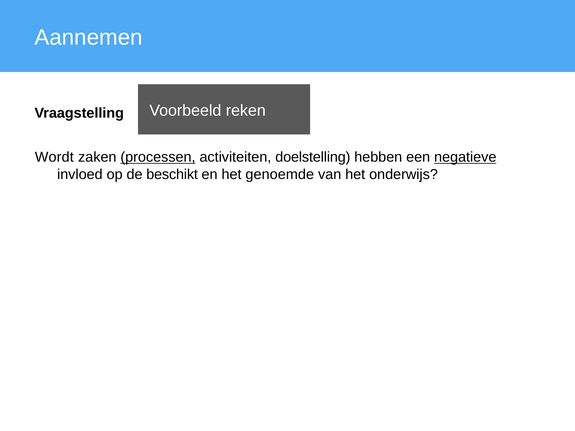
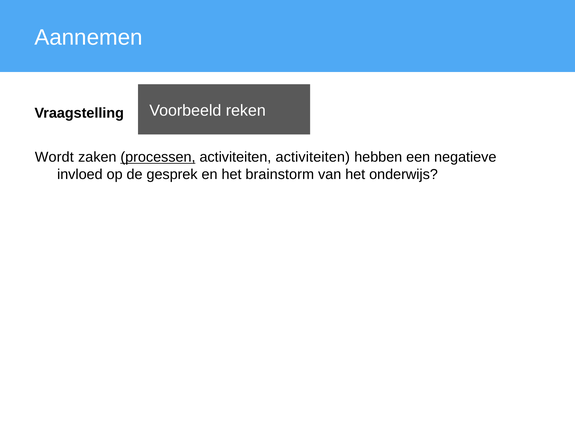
activiteiten doelstelling: doelstelling -> activiteiten (313, 157)
negatieve underline: present -> none (465, 157)
beschikt: beschikt -> gesprek (172, 174)
genoemde: genoemde -> brainstorm (280, 174)
